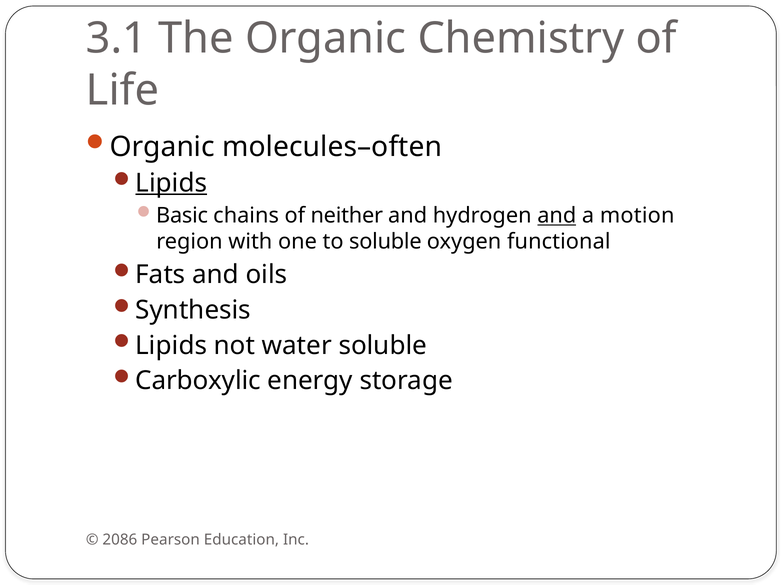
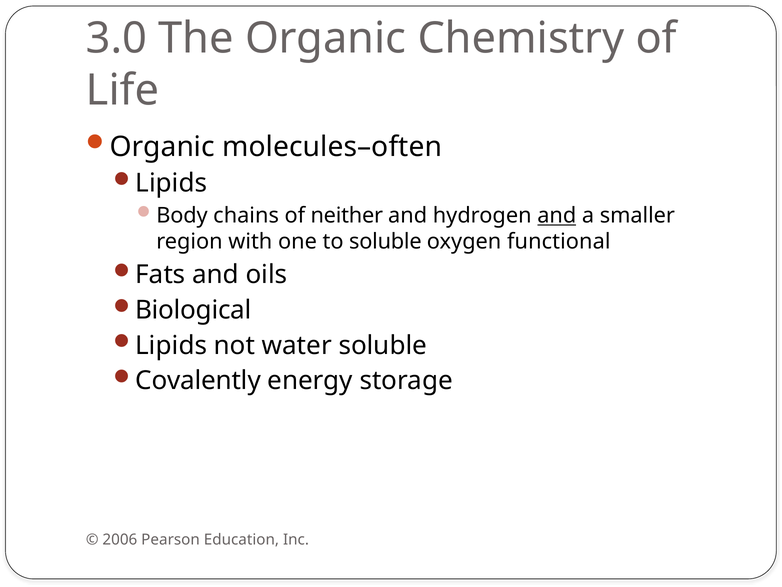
3.1: 3.1 -> 3.0 (117, 38)
Lipids underline: present -> none (171, 183)
Basic: Basic -> Body (182, 215)
motion: motion -> smaller (637, 215)
Synthesis: Synthesis -> Biological (193, 310)
Carboxylic: Carboxylic -> Covalently (198, 380)
2086: 2086 -> 2006 (120, 539)
